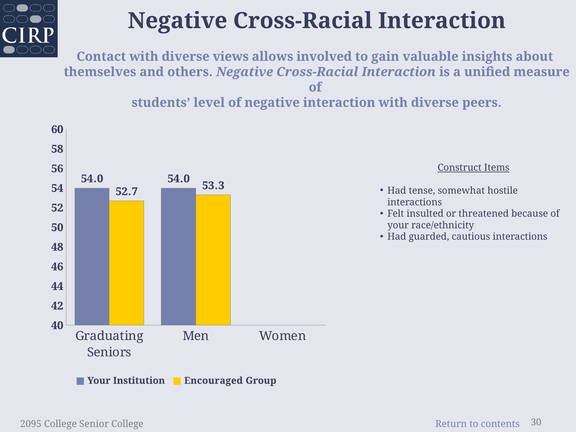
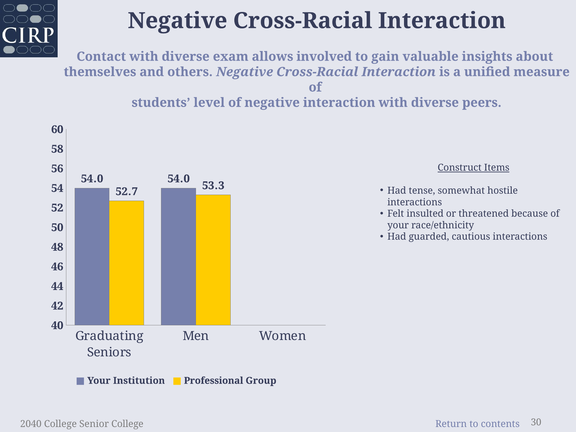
views: views -> exam (231, 57)
Encouraged: Encouraged -> Professional (214, 381)
2095: 2095 -> 2040 (31, 424)
